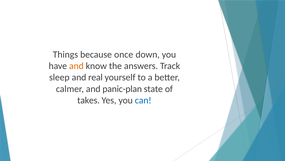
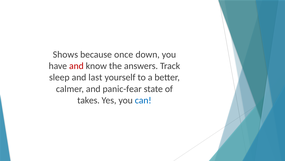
Things: Things -> Shows (65, 54)
and colour: orange -> red (76, 66)
real: real -> last (95, 77)
panic-plan: panic-plan -> panic-fear (122, 88)
